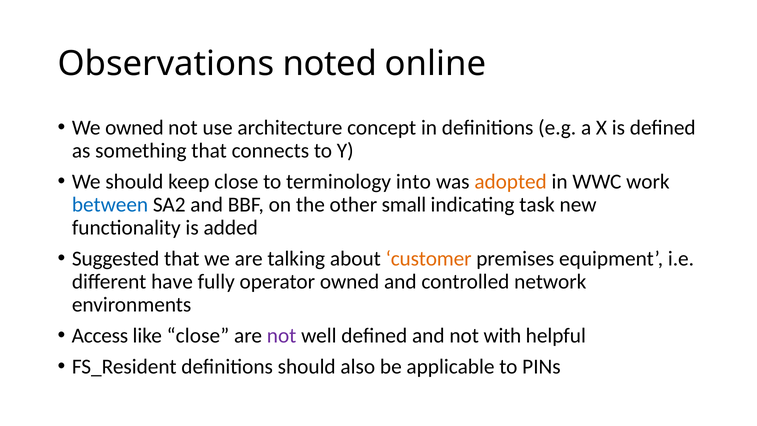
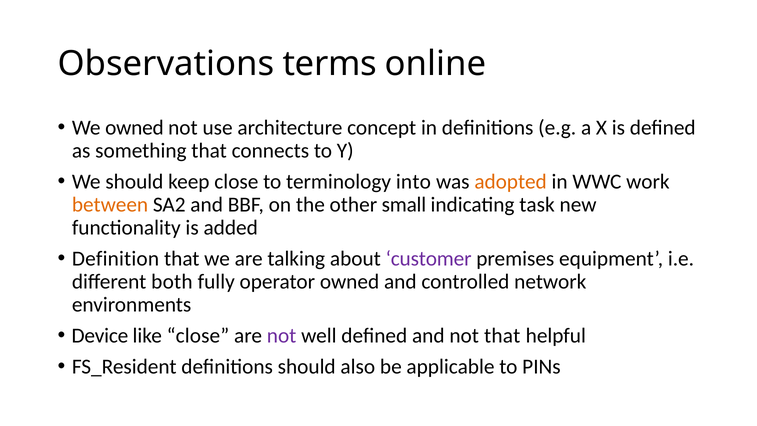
noted: noted -> terms (330, 64)
between colour: blue -> orange (110, 205)
Suggested: Suggested -> Definition (115, 258)
customer colour: orange -> purple (429, 258)
have: have -> both (172, 281)
Access: Access -> Device (100, 335)
not with: with -> that (502, 335)
